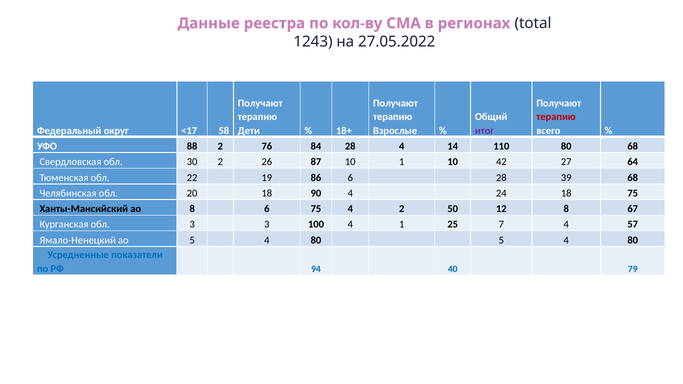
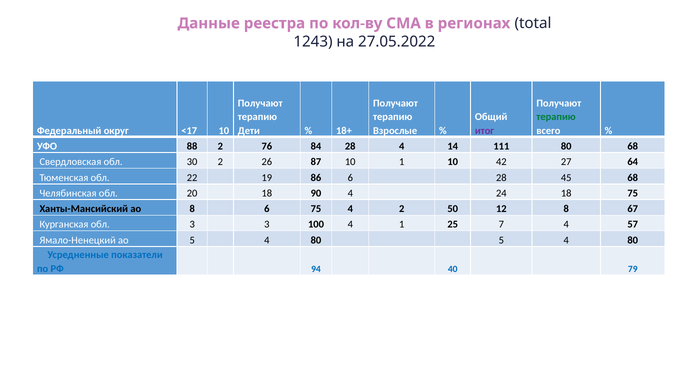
терапию colour: red -> green (556, 117)
<17 58: 58 -> 10 (224, 131)
110: 110 -> 111 (501, 146)
39: 39 -> 45 (566, 178)
